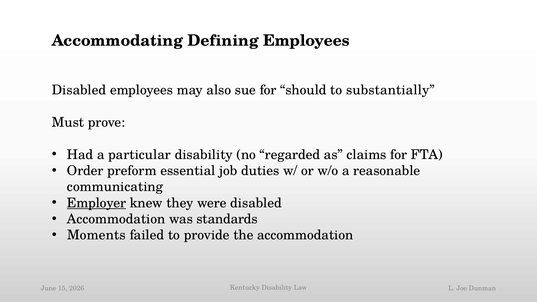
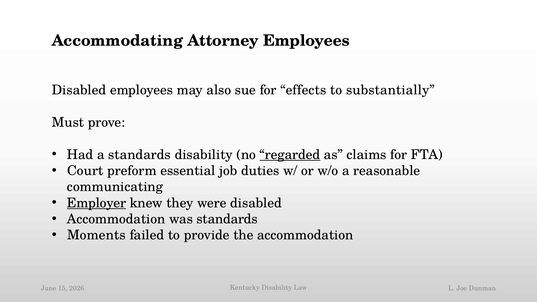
Defining: Defining -> Attorney (223, 41)
should: should -> effects (303, 90)
a particular: particular -> standards (140, 155)
regarded underline: none -> present (290, 155)
Order: Order -> Court (85, 171)
